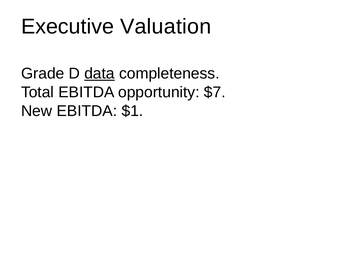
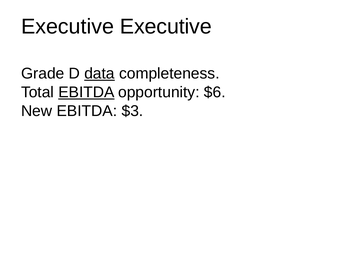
Executive Valuation: Valuation -> Executive (166, 27)
EBITDA underline: none -> present (86, 92)
$7: $7 -> $6 (215, 92)
$1: $1 -> $3 (132, 111)
